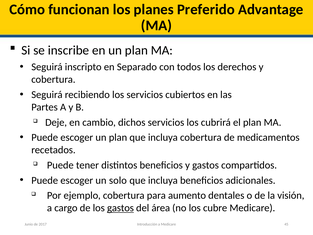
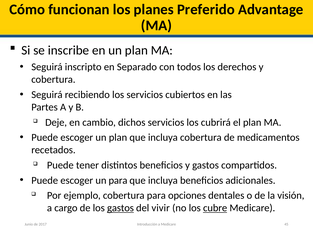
un solo: solo -> para (118, 180)
aumento: aumento -> opciones (187, 195)
área: área -> vivir (161, 208)
cubre underline: none -> present (215, 208)
